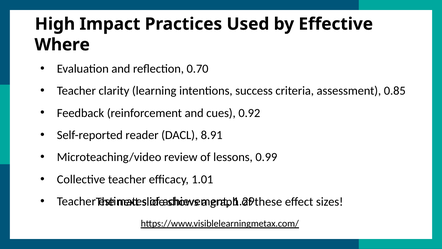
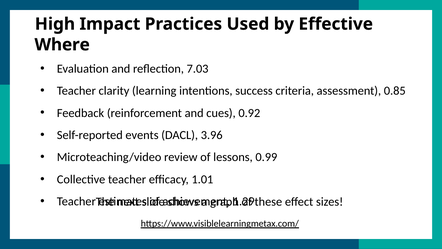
0.70: 0.70 -> 7.03 (198, 69)
reader: reader -> events (142, 135)
8.91: 8.91 -> 3.96 (212, 135)
